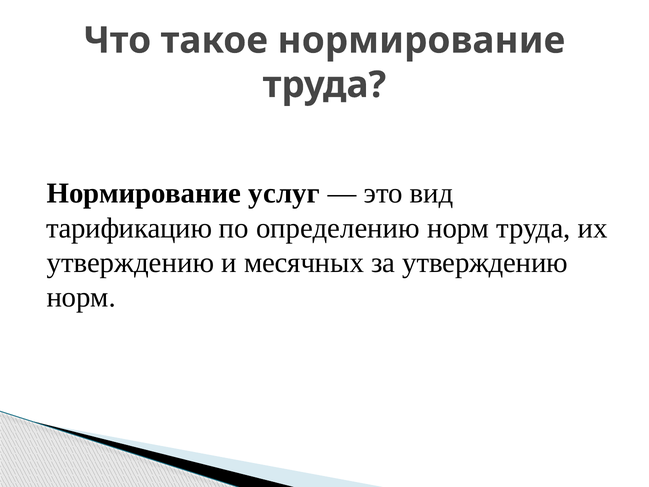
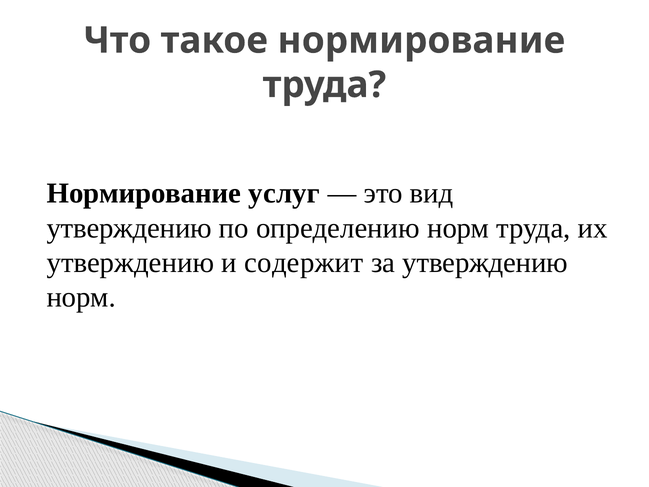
тарификацию: тарификацию -> утверждению (129, 228)
месячных: месячных -> содержит (304, 263)
